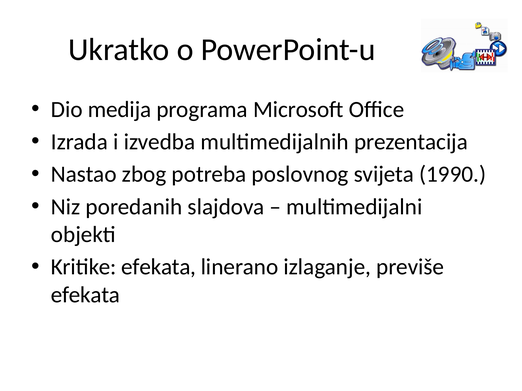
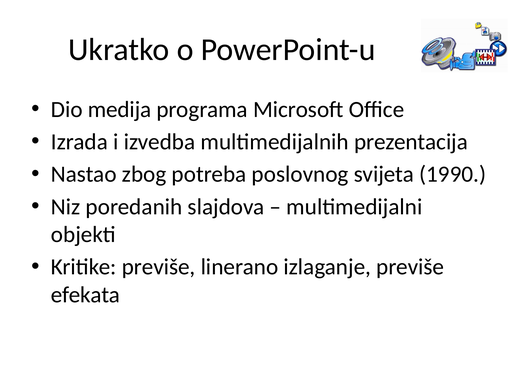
Kritike efekata: efekata -> previše (159, 267)
